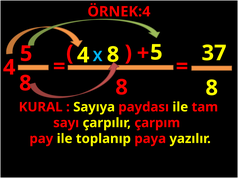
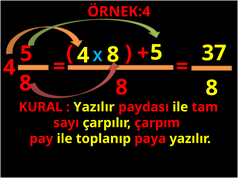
Sayıya: Sayıya -> Yazılır (94, 107)
